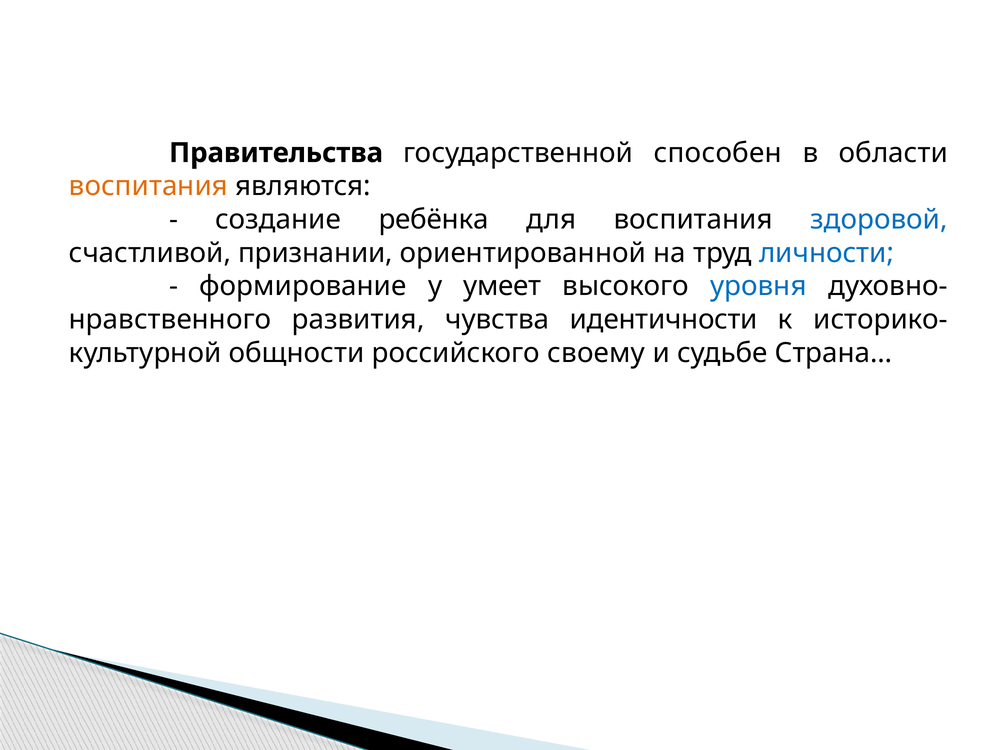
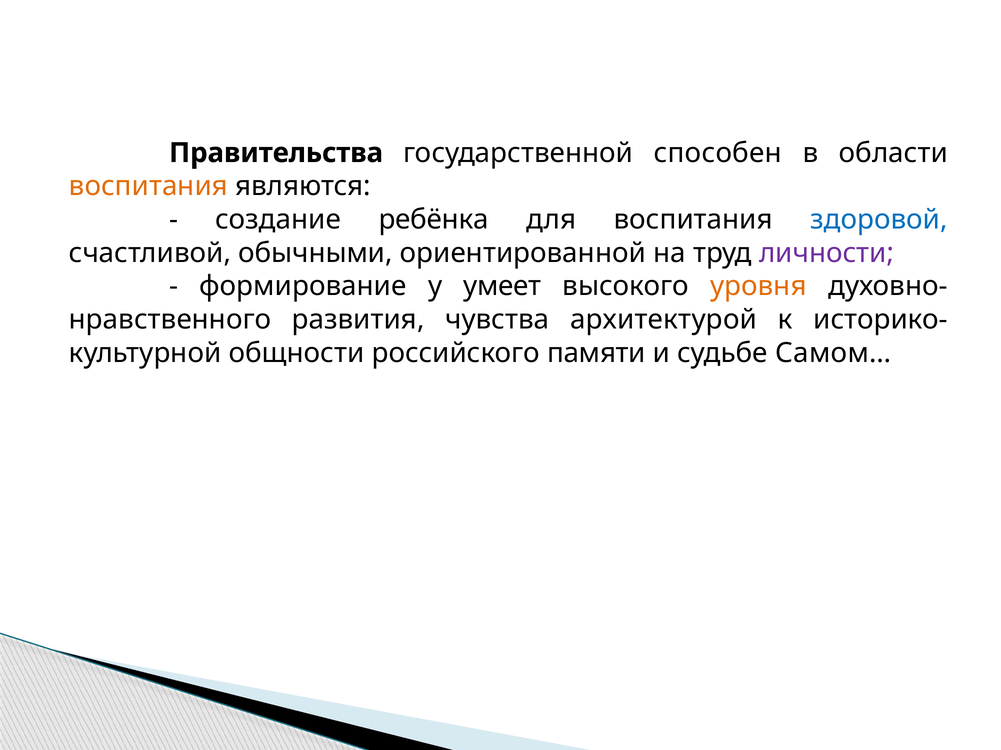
признании: признании -> обычными (315, 253)
личности colour: blue -> purple (827, 253)
уровня colour: blue -> orange (758, 287)
идентичности: идентичности -> архитектурой (664, 320)
своему: своему -> памяти (596, 353)
Страна…: Страна… -> Самом… (833, 353)
